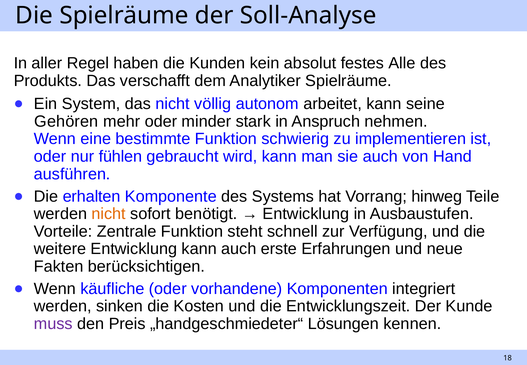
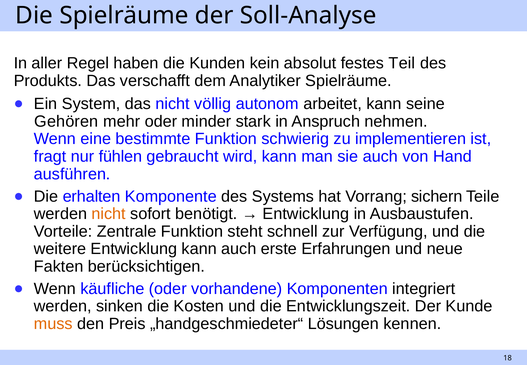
Alle: Alle -> Teil (402, 63)
oder: oder -> fragt (50, 156)
hinweg: hinweg -> sichern (437, 196)
muss colour: purple -> orange (53, 324)
